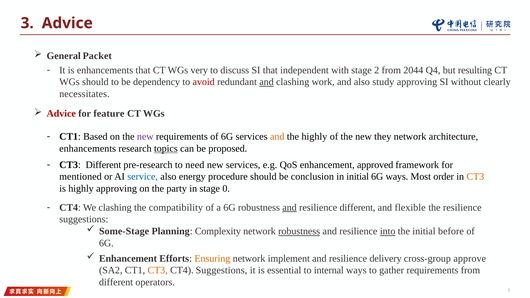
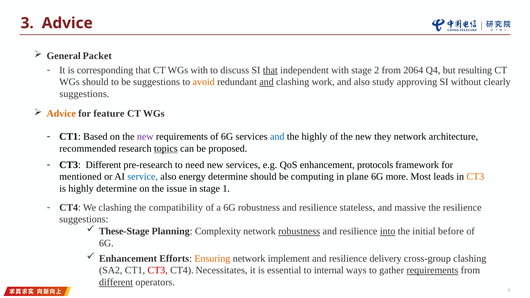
is enhancements: enhancements -> corresponding (105, 70)
WGs very: very -> with (199, 70)
that underline: none -> present (270, 70)
2044: 2044 -> 2064 (413, 70)
be dependency: dependency -> suggestions (157, 82)
avoid colour: red -> orange (204, 82)
necessitates: necessitates -> suggestions (84, 94)
Advice colour: red -> orange (61, 114)
and colour: orange -> blue (277, 137)
enhancements: enhancements -> recommended (88, 149)
approved: approved -> protocols (375, 165)
energy procedure: procedure -> determine (228, 177)
conclusion: conclusion -> computing (312, 177)
in initial: initial -> plane (358, 177)
6G ways: ways -> more (397, 177)
order: order -> leads (444, 177)
highly approving: approving -> determine (117, 189)
party: party -> issue (177, 189)
0: 0 -> 1 (226, 189)
and underline: present -> none (290, 208)
resilience different: different -> stateless (357, 208)
flexible: flexible -> massive (410, 208)
Some-Stage: Some-Stage -> These-Stage (124, 231)
cross-group approve: approve -> clashing (470, 259)
CT3 colour: orange -> red (158, 270)
CT4 Suggestions: Suggestions -> Necessitates (222, 270)
requirements underline: none -> present (432, 270)
different underline: none -> present (116, 282)
